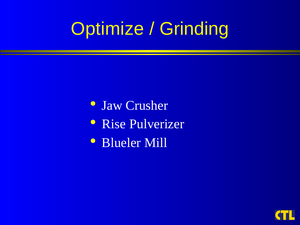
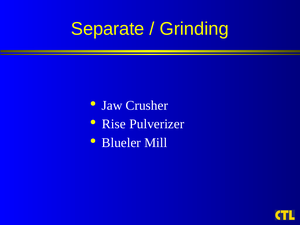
Optimize: Optimize -> Separate (108, 29)
